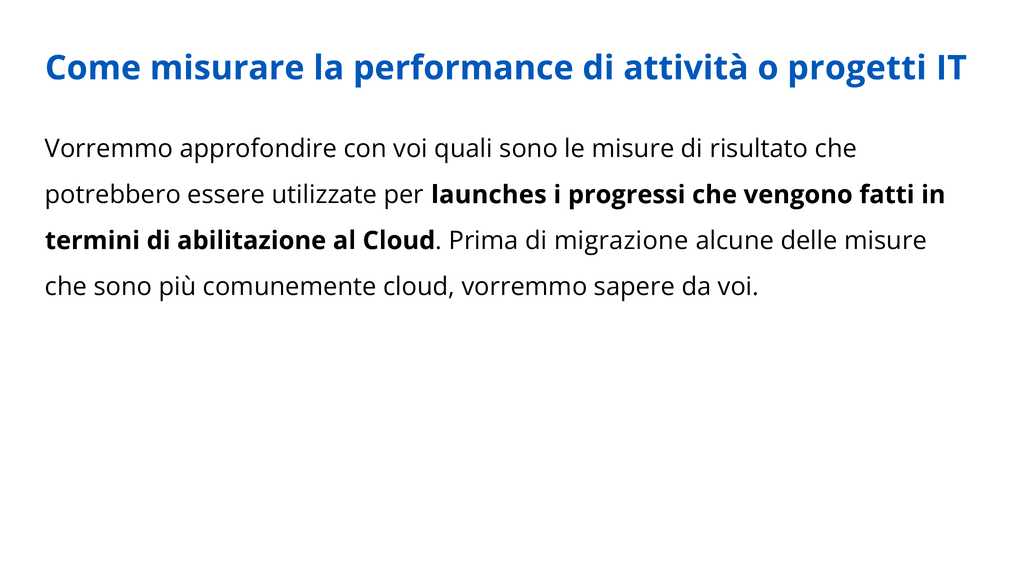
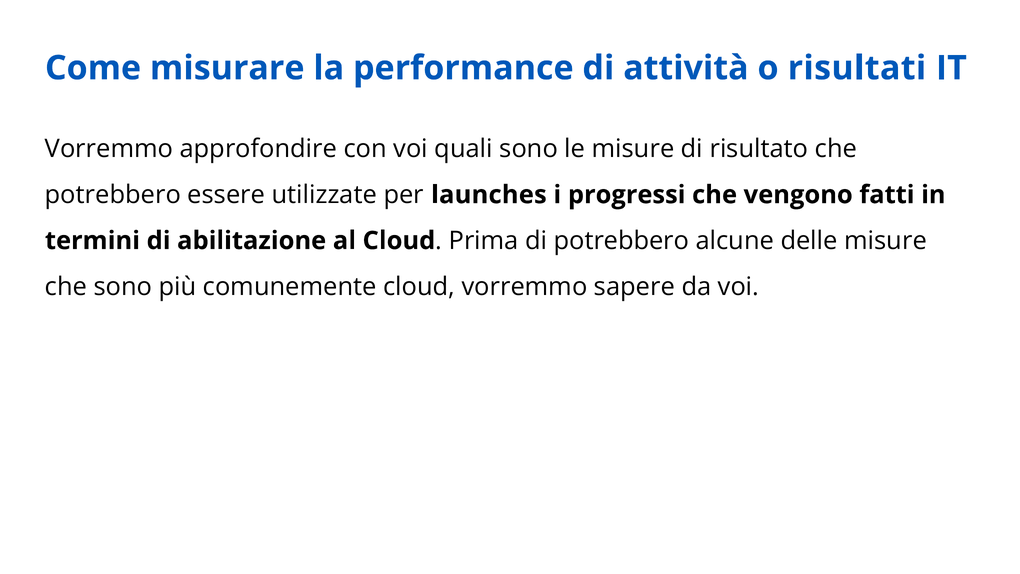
progetti: progetti -> risultati (857, 68)
di migrazione: migrazione -> potrebbero (621, 241)
